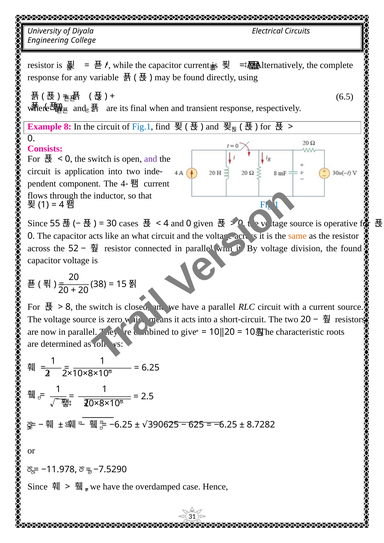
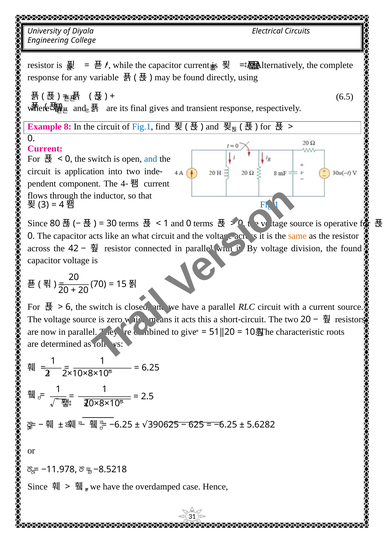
when: when -> gives (159, 108)
Consists: Consists -> Current (45, 149)
and colour: purple -> blue (151, 159)
1: 1 -> 3 (43, 205)
55: 55 -> 80 (55, 223)
30 cases: cases -> terms (129, 223)
4: 4 -> 1 (166, 223)
0 given: given -> terms (203, 223)
52: 52 -> 42 (73, 248)
38: 38 -> 70 (98, 284)
8: 8 -> 6 (68, 307)
acts into: into -> this (205, 319)
10‖20: 10‖20 -> 51‖20 (222, 332)
8.7282: 8.7282 -> 5.6282 (261, 425)
−7.5290: −7.5290 -> −8.5218 (110, 469)
